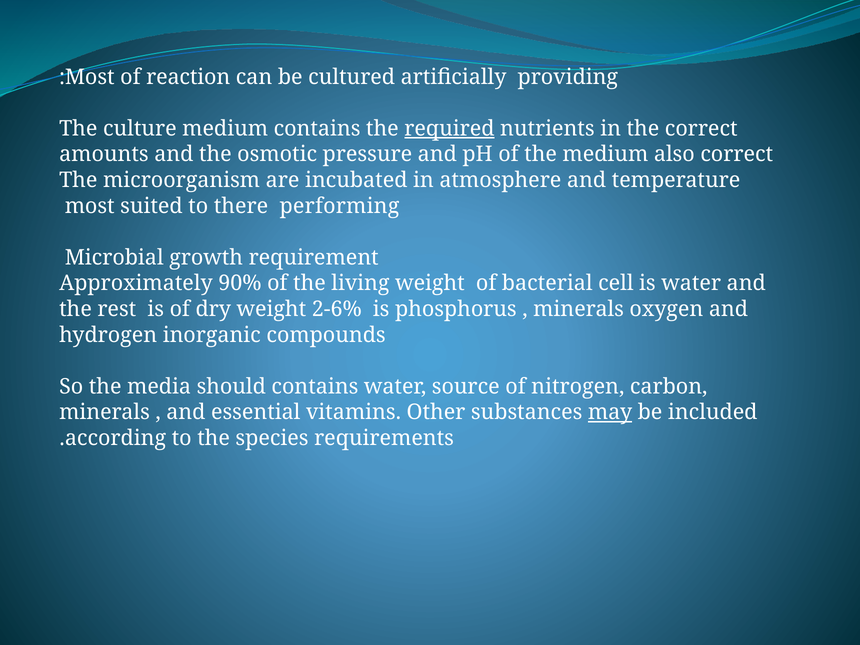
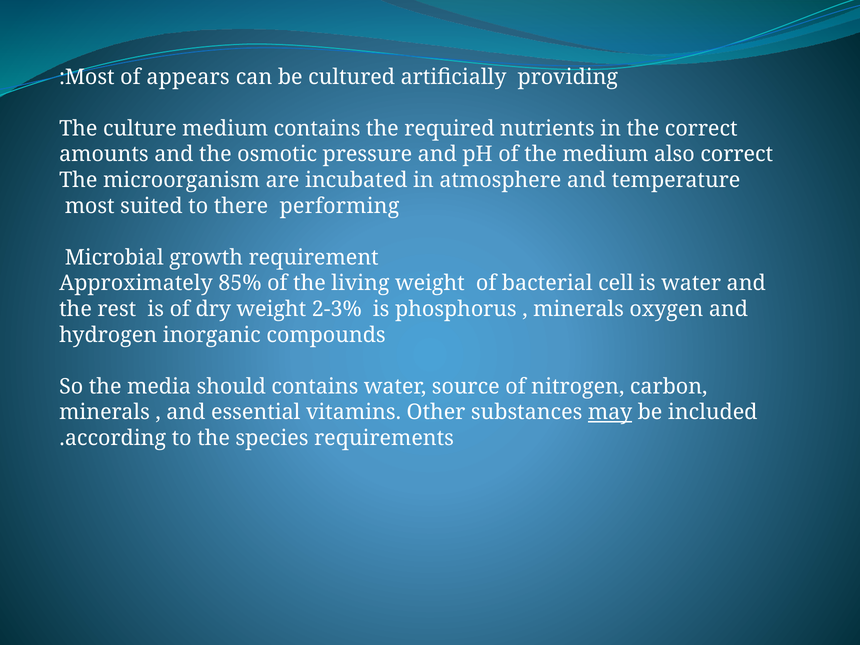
reaction: reaction -> appears (188, 77)
required underline: present -> none (449, 129)
90%: 90% -> 85% (240, 283)
2-6%: 2-6% -> 2-3% (337, 309)
